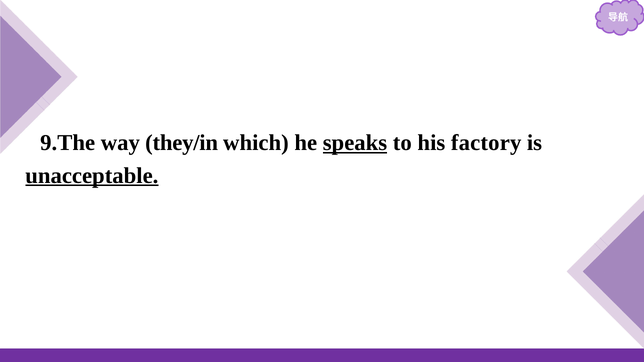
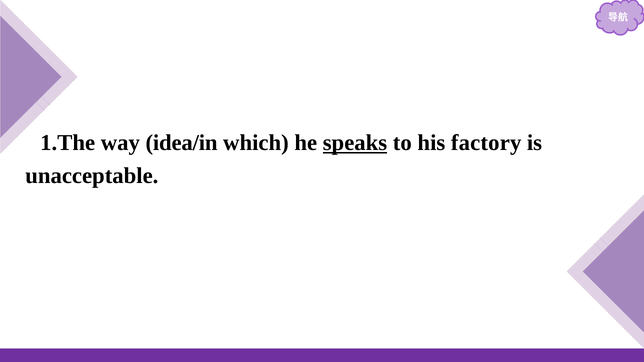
9.The: 9.The -> 1.The (68, 143)
they/in: they/in -> idea/in (182, 143)
unacceptable underline: present -> none (92, 176)
